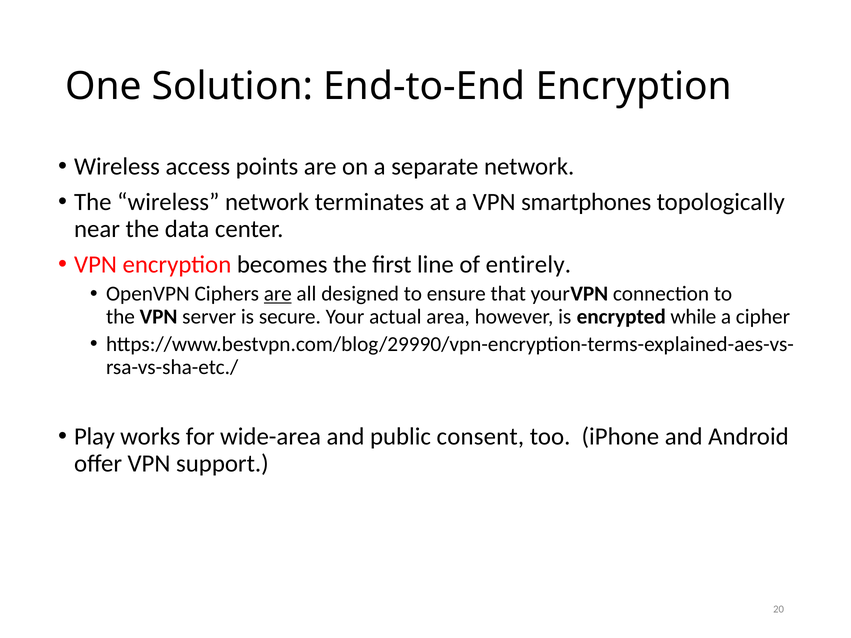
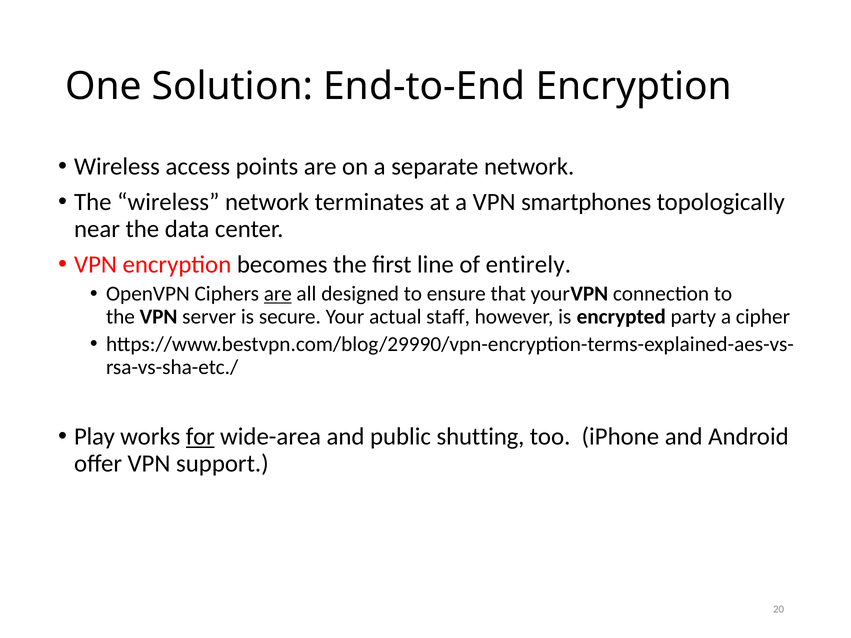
area: area -> staff (448, 317)
while: while -> party (693, 317)
for underline: none -> present (200, 437)
consent: consent -> shutting (481, 437)
